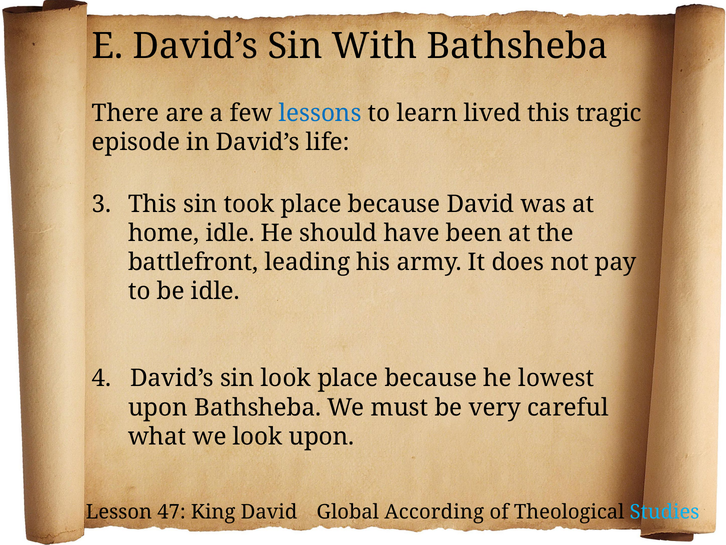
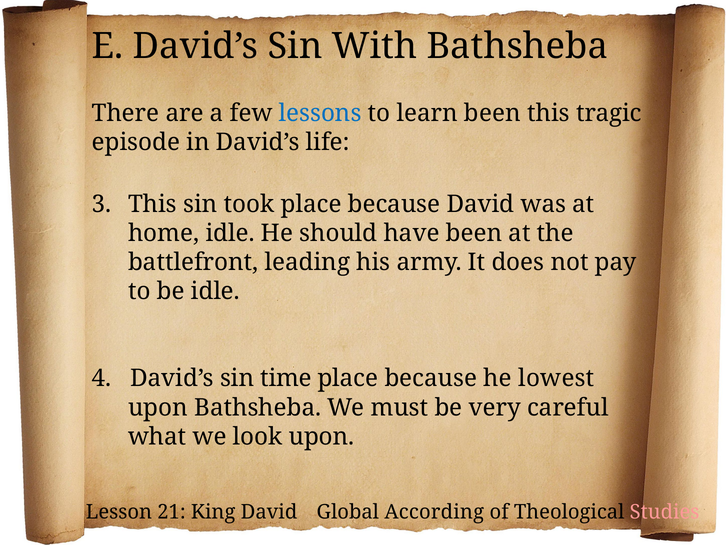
learn lived: lived -> been (492, 113)
sin look: look -> time (286, 378)
47: 47 -> 21 (172, 512)
Studies colour: light blue -> pink (665, 512)
